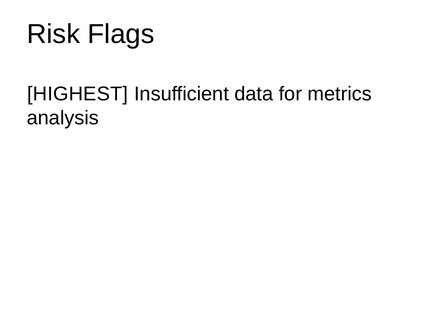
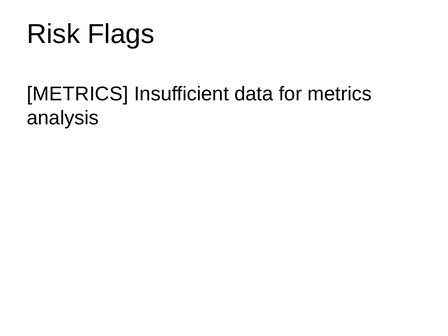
HIGHEST: HIGHEST -> METRICS (78, 94)
